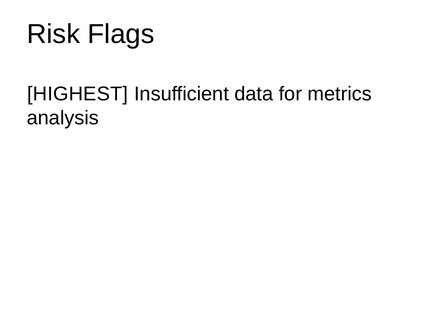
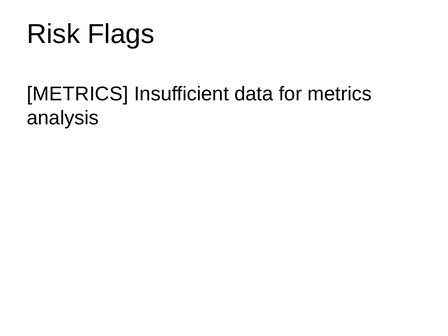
HIGHEST: HIGHEST -> METRICS (78, 94)
